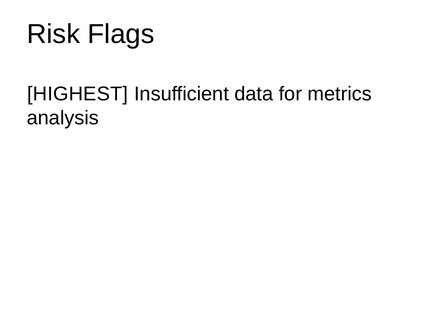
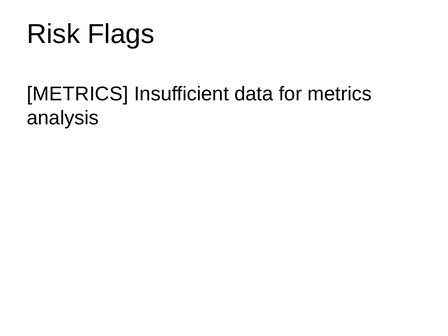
HIGHEST: HIGHEST -> METRICS (78, 94)
